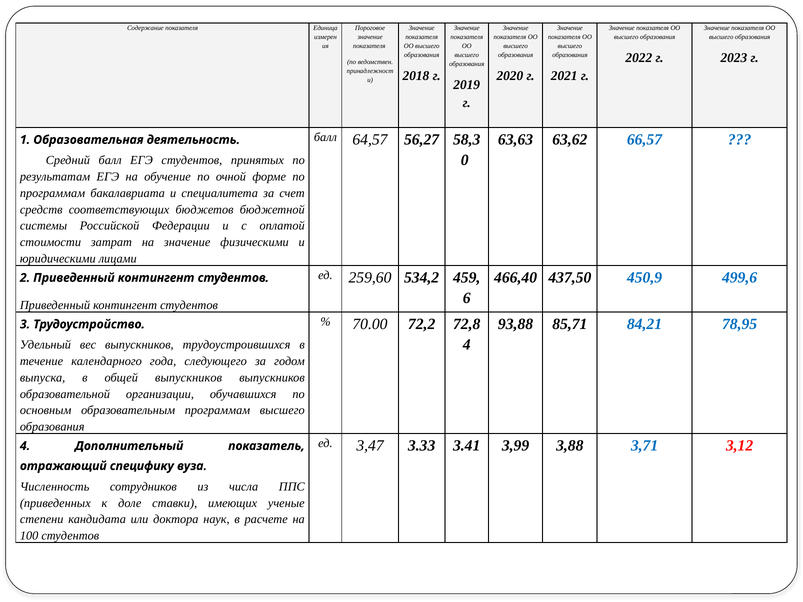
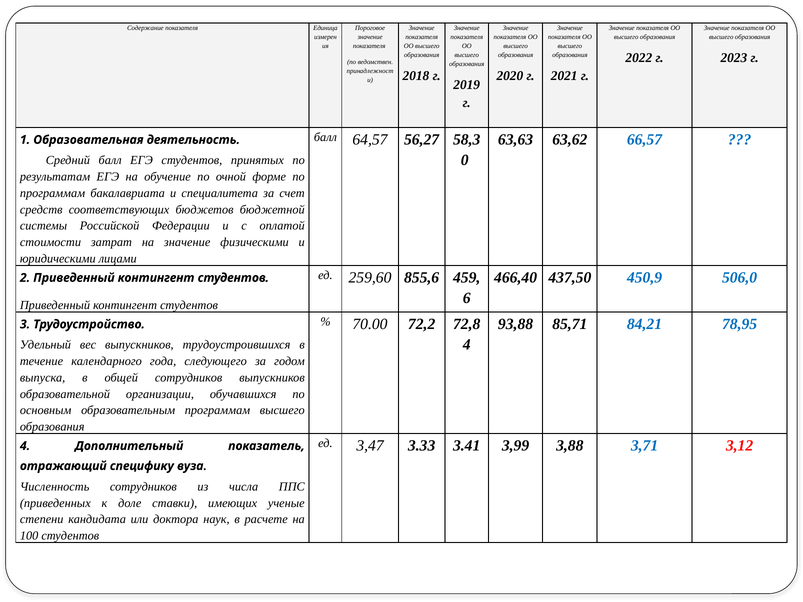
534,2: 534,2 -> 855,6 (422, 278)
499,6: 499,6 -> 506,0 (740, 278)
общей выпускников: выпускников -> сотрудников (189, 378)
